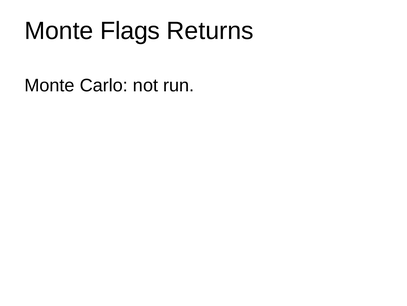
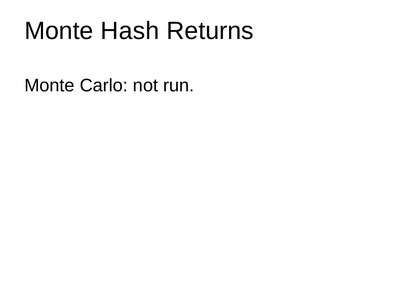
Flags: Flags -> Hash (130, 31)
